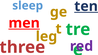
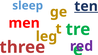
men underline: present -> none (24, 23)
